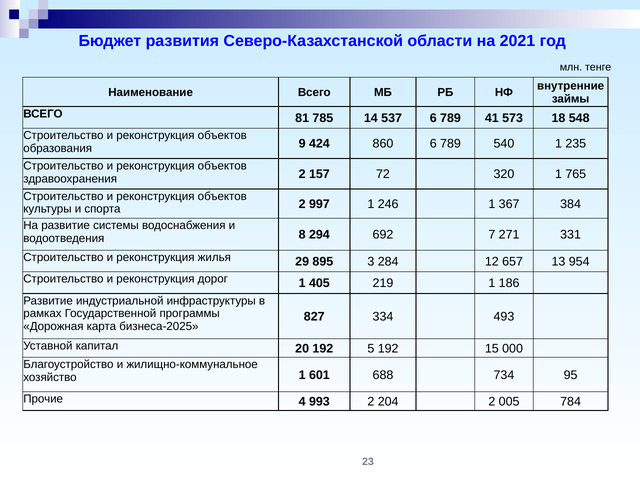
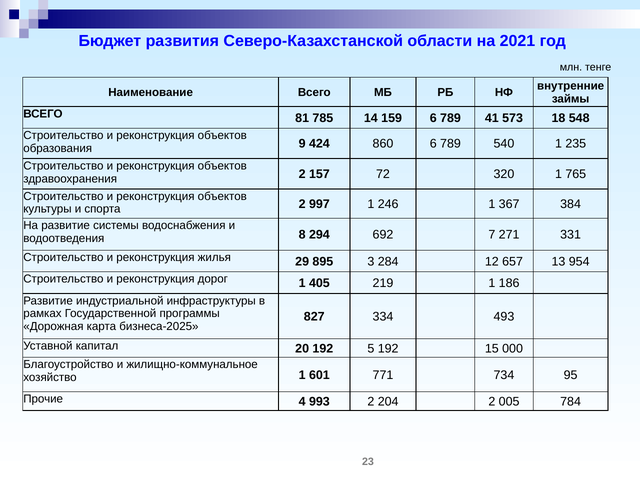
537: 537 -> 159 (392, 118)
688: 688 -> 771 (383, 375)
